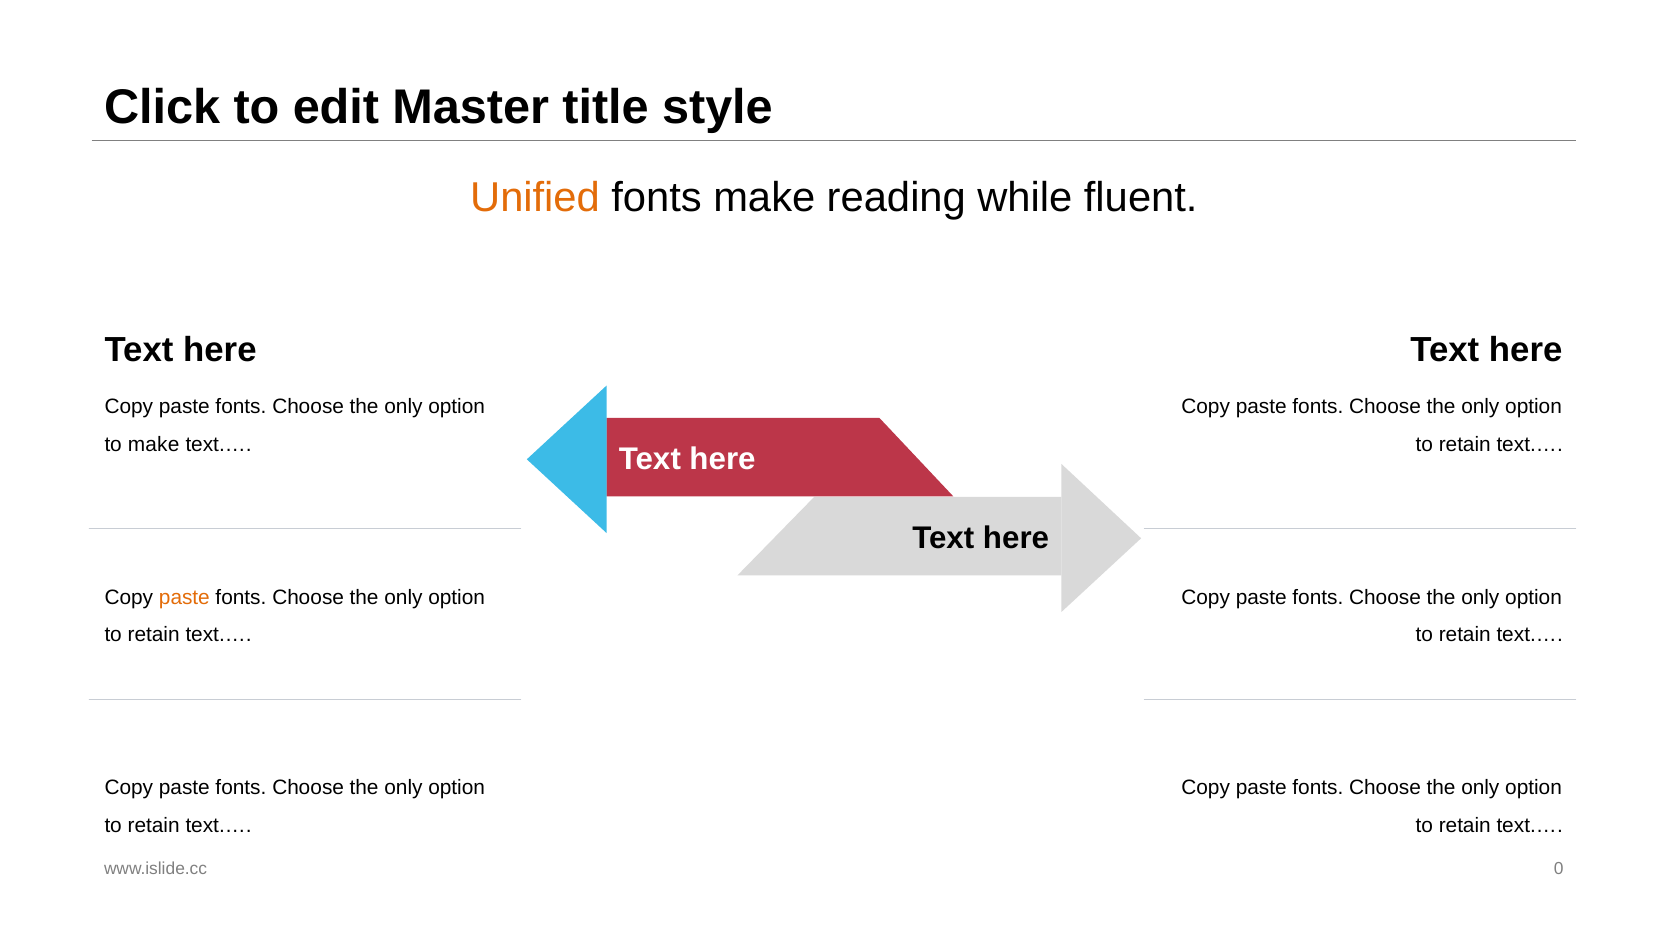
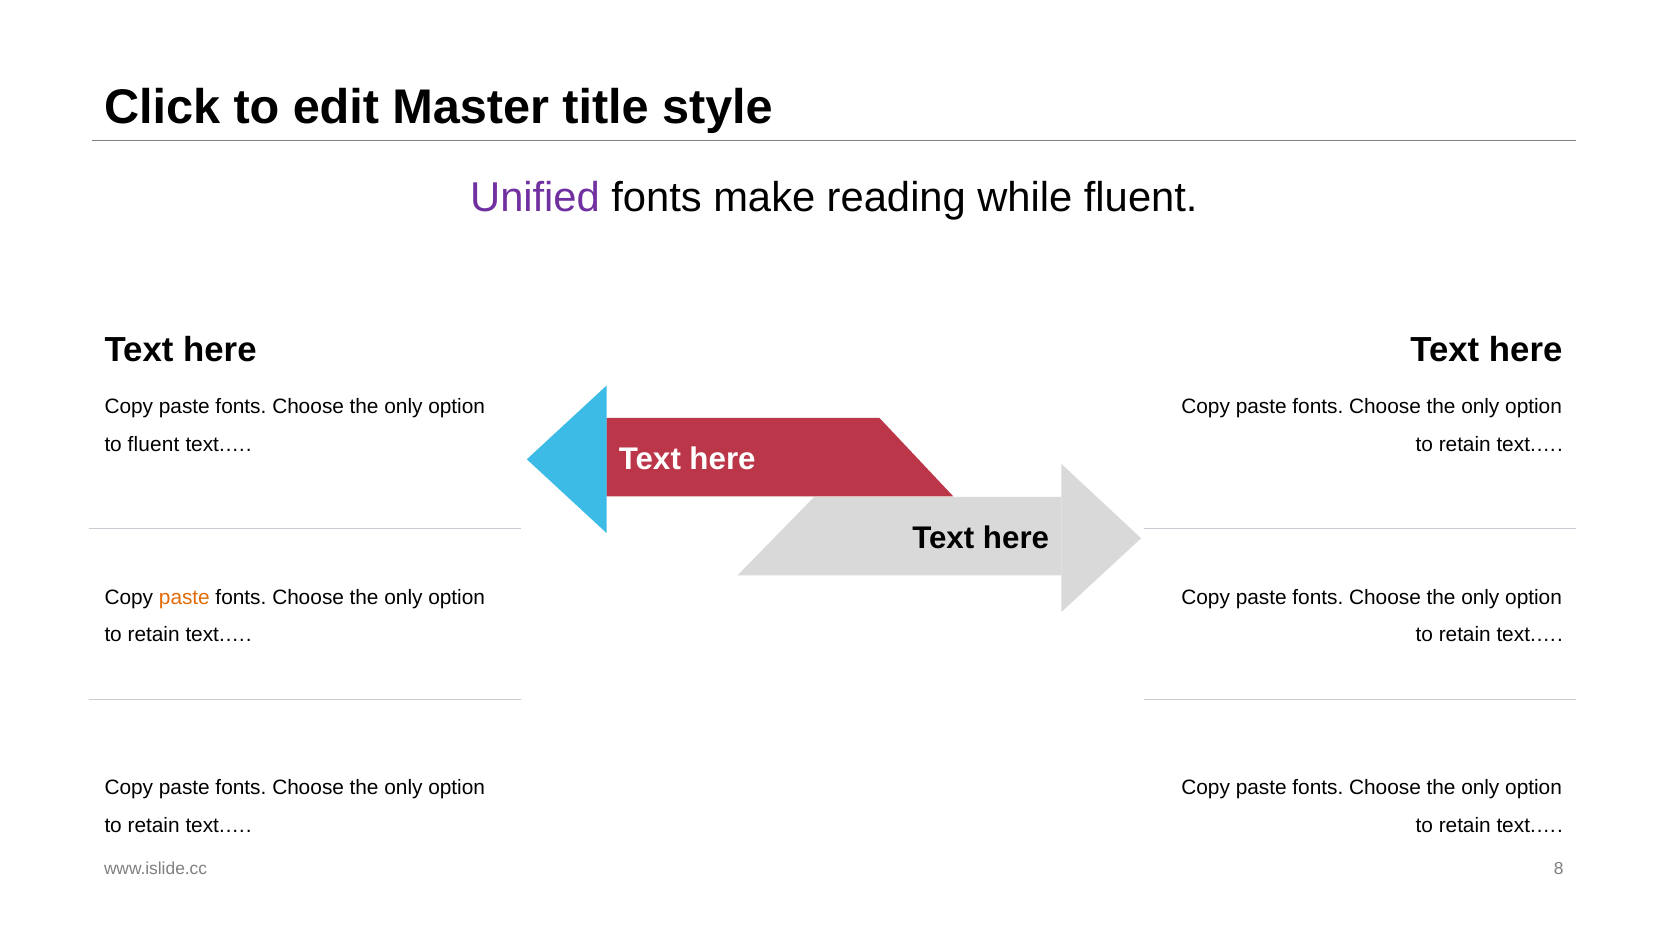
Unified colour: orange -> purple (535, 197)
to make: make -> fluent (154, 445)
0: 0 -> 8 (1559, 869)
